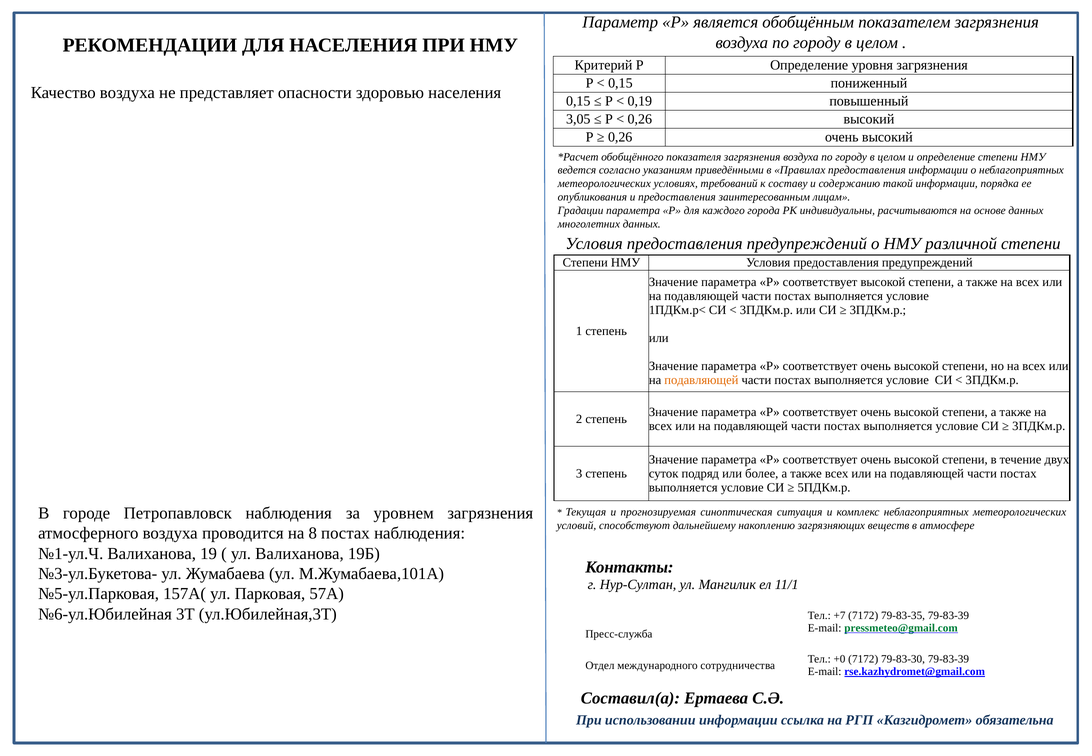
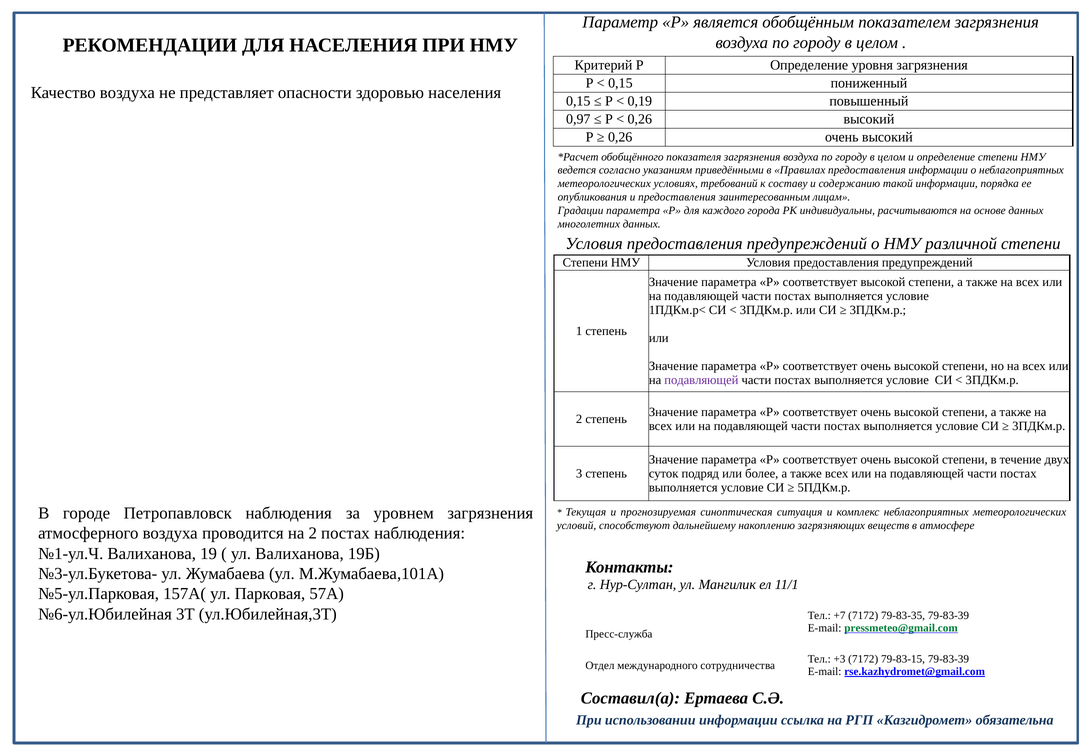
3,05: 3,05 -> 0,97 (578, 119)
подавляющей colour: orange -> purple (701, 380)
на 8: 8 -> 2 (313, 533)
+0: +0 -> +3 (839, 659)
79-83-30: 79-83-30 -> 79-83-15 (903, 659)
